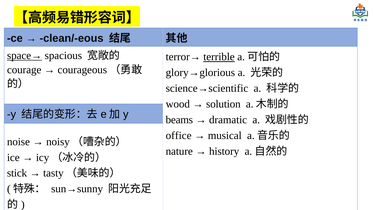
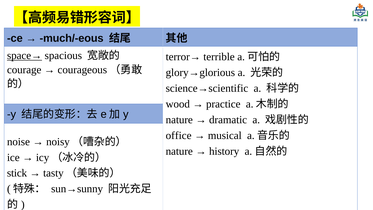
clean/-eous: clean/-eous -> much/-eous (72, 38)
terrible underline: present -> none (219, 57)
solution: solution -> practice (223, 104)
beams: beams -> nature (179, 120)
